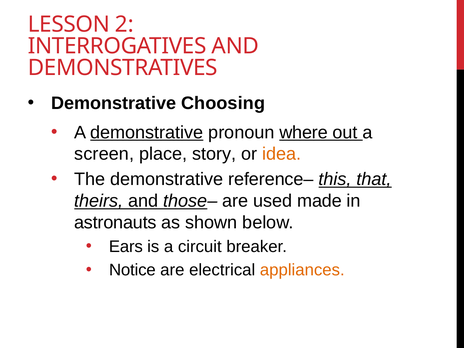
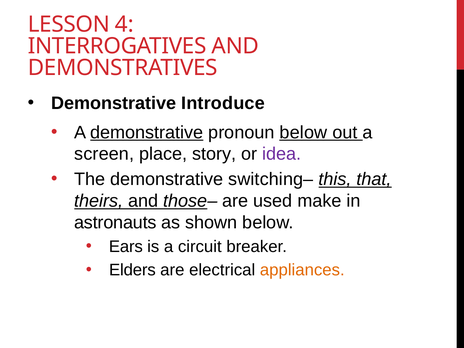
2: 2 -> 4 (124, 24)
Choosing: Choosing -> Introduce (223, 103)
pronoun where: where -> below (303, 132)
idea colour: orange -> purple (282, 154)
reference–: reference– -> switching– (271, 179)
made: made -> make (319, 201)
Notice: Notice -> Elders (132, 270)
